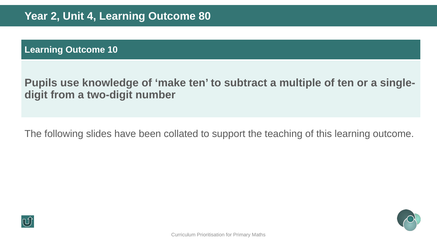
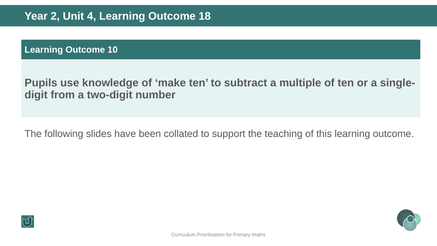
80: 80 -> 18 (205, 16)
